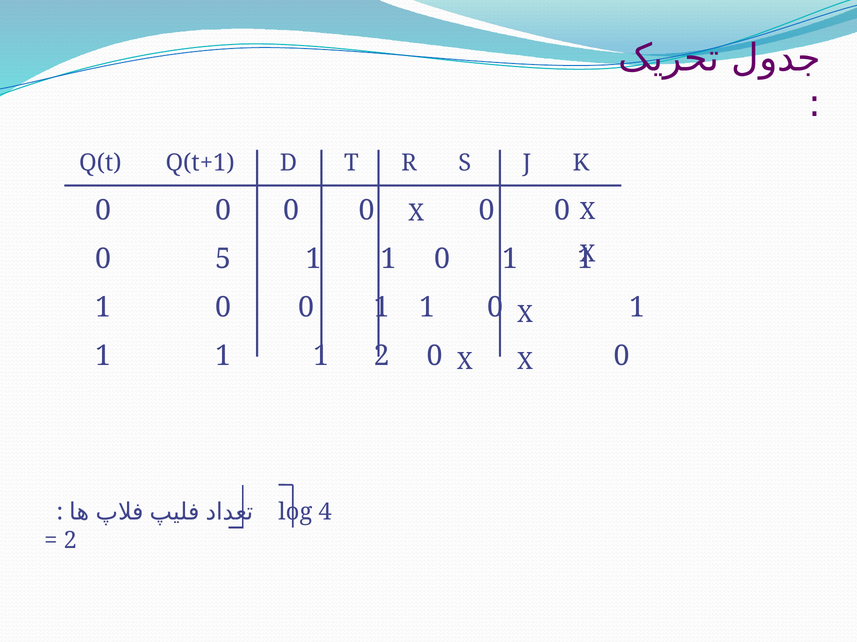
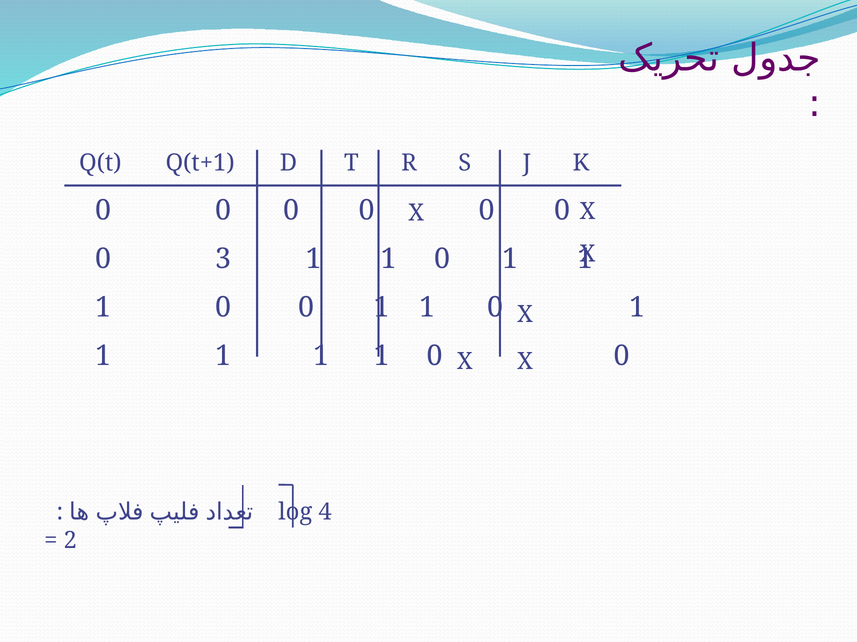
5: 5 -> 3 (223, 259)
2: 2 -> 1 (382, 356)
